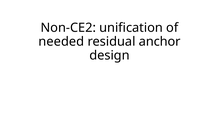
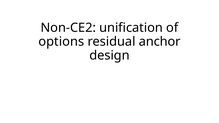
needed: needed -> options (61, 42)
